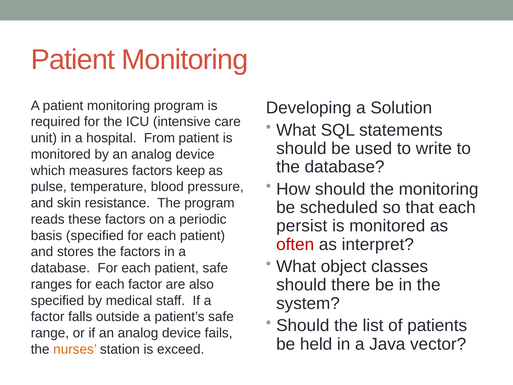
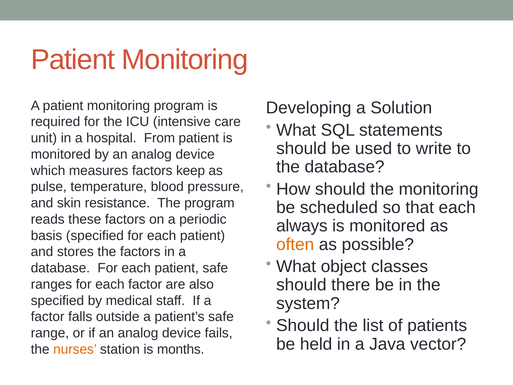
persist: persist -> always (302, 226)
often colour: red -> orange (295, 244)
interpret: interpret -> possible (378, 244)
exceed: exceed -> months (181, 349)
